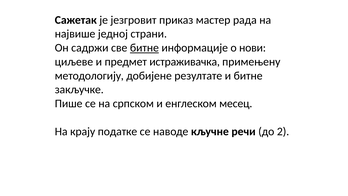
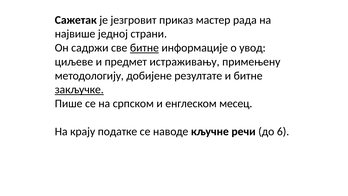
нови: нови -> увод (253, 48)
истраживачка: истраживачка -> истраживању (185, 62)
закључке underline: none -> present (79, 90)
2: 2 -> 6 (283, 131)
